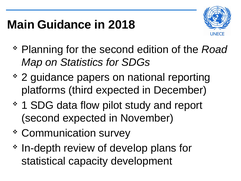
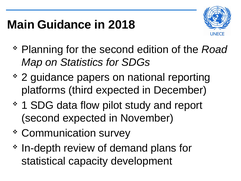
develop: develop -> demand (129, 148)
